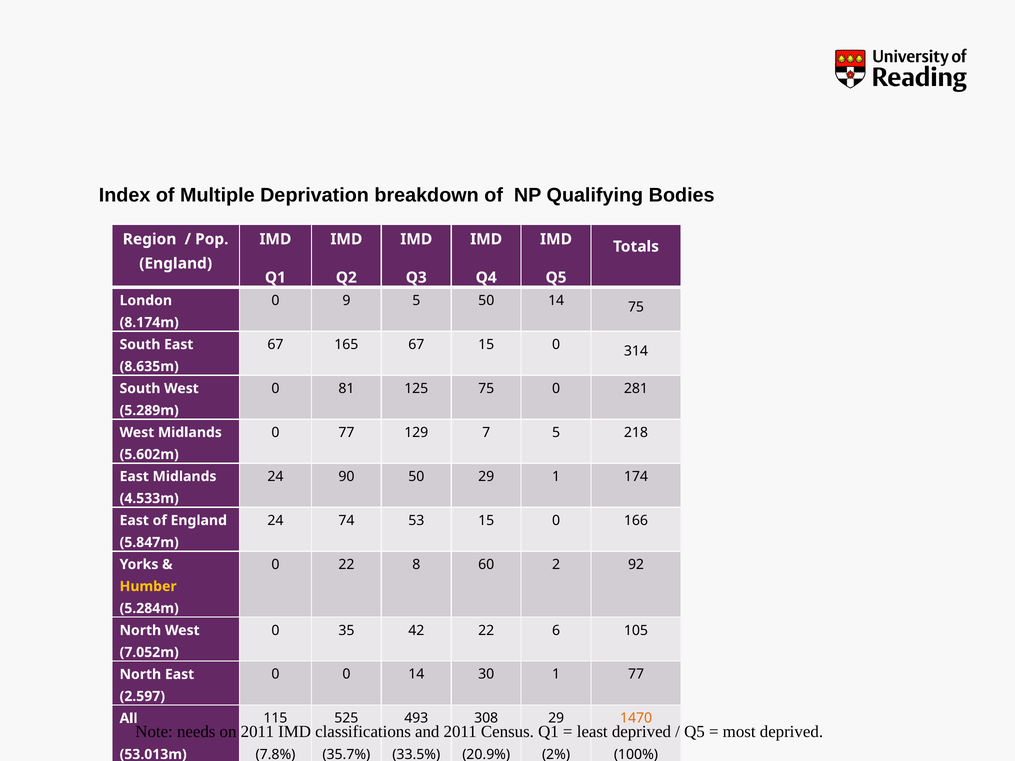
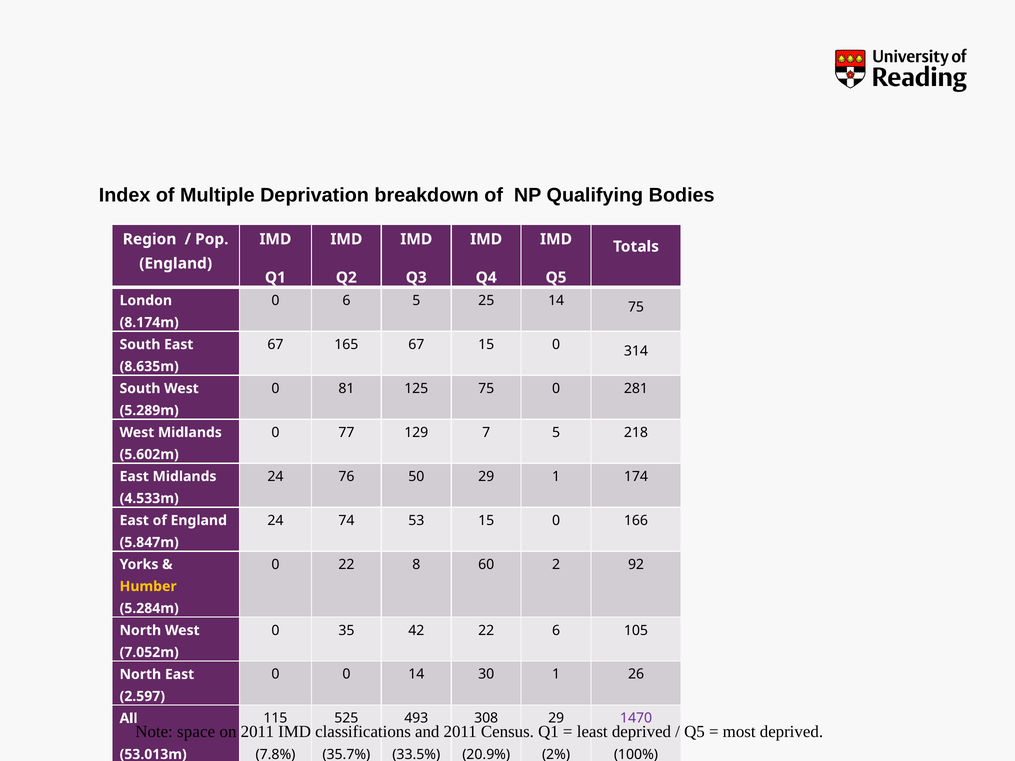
0 9: 9 -> 6 (346, 301)
5 50: 50 -> 25 (486, 301)
90: 90 -> 76 (346, 477)
1 77: 77 -> 26 (636, 675)
1470 colour: orange -> purple (636, 719)
needs: needs -> space (196, 732)
